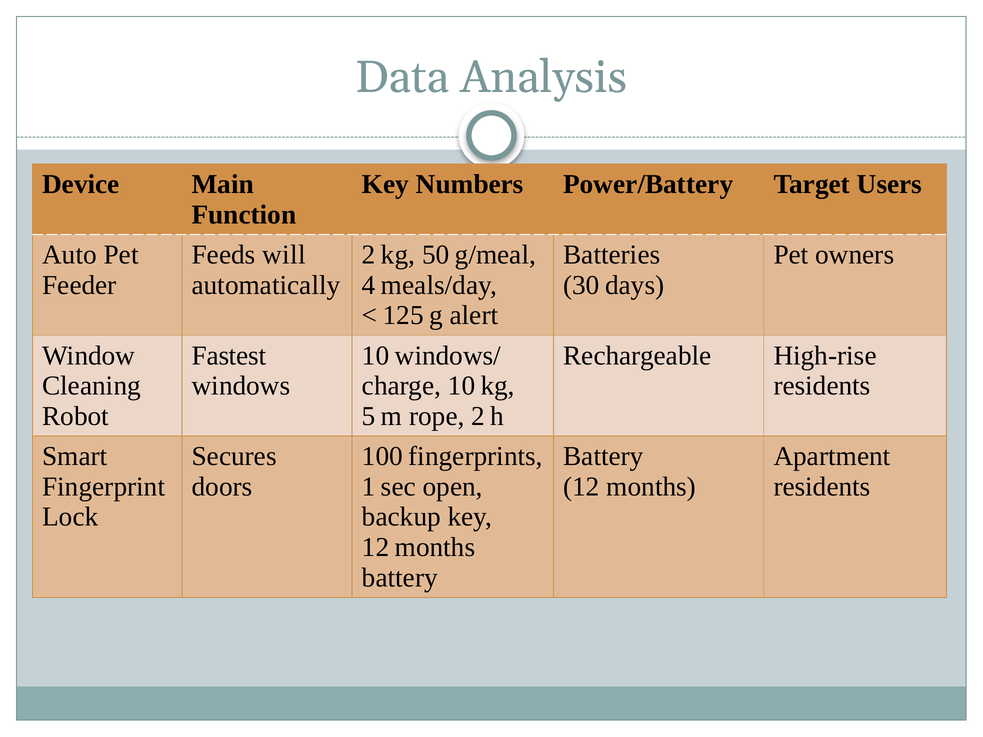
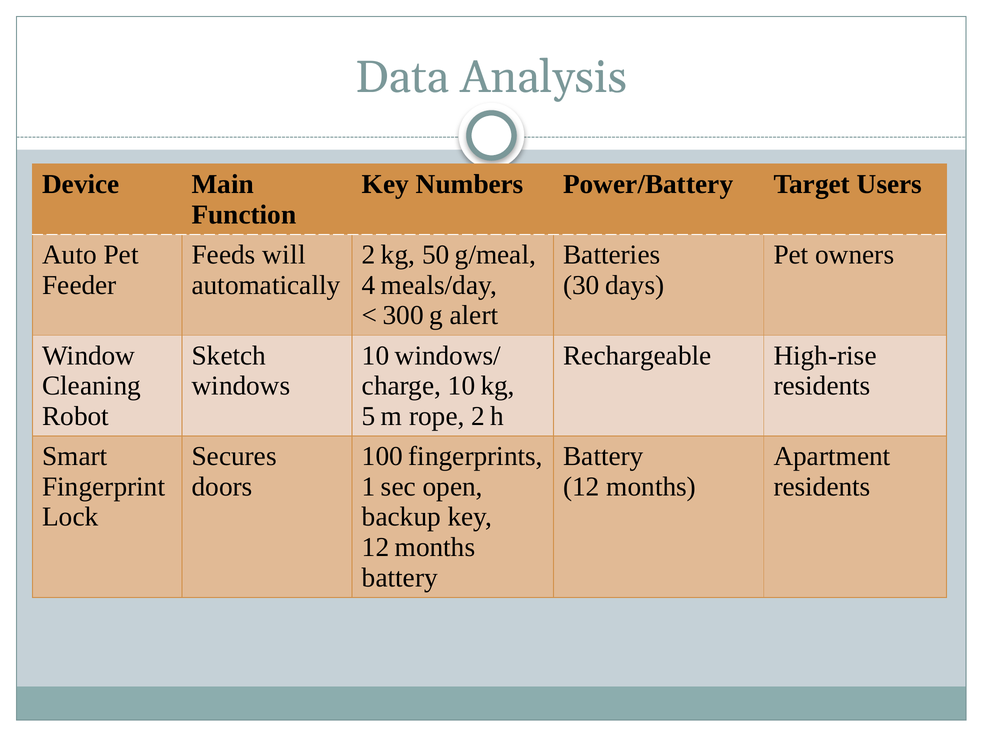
125: 125 -> 300 (403, 316)
Fastest: Fastest -> Sketch (229, 356)
